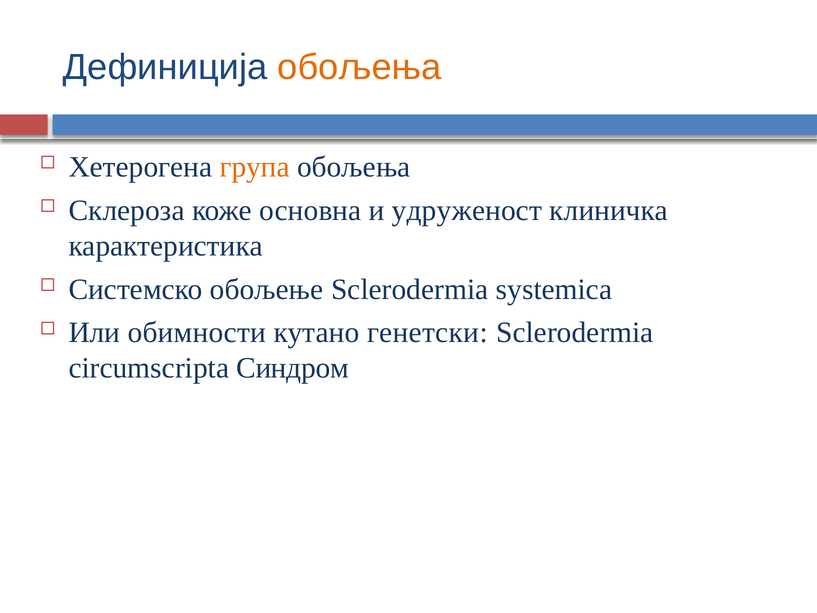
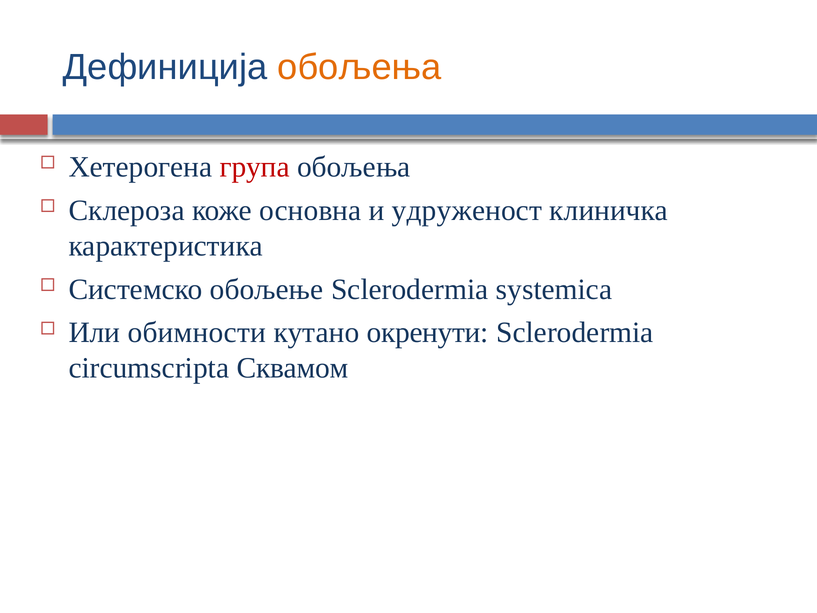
група colour: orange -> red (255, 167)
генетски: генетски -> окренути (428, 333)
Синдром: Синдром -> Сквамом (292, 368)
